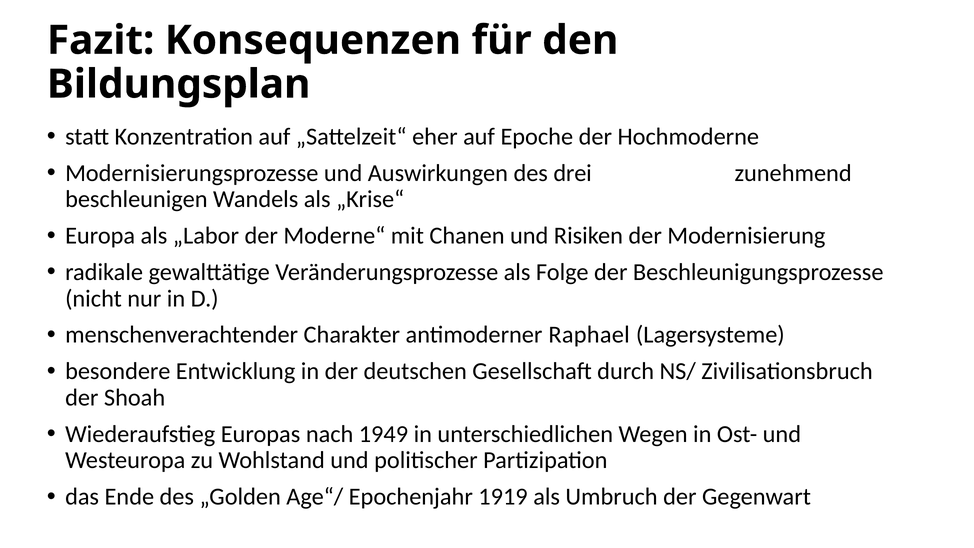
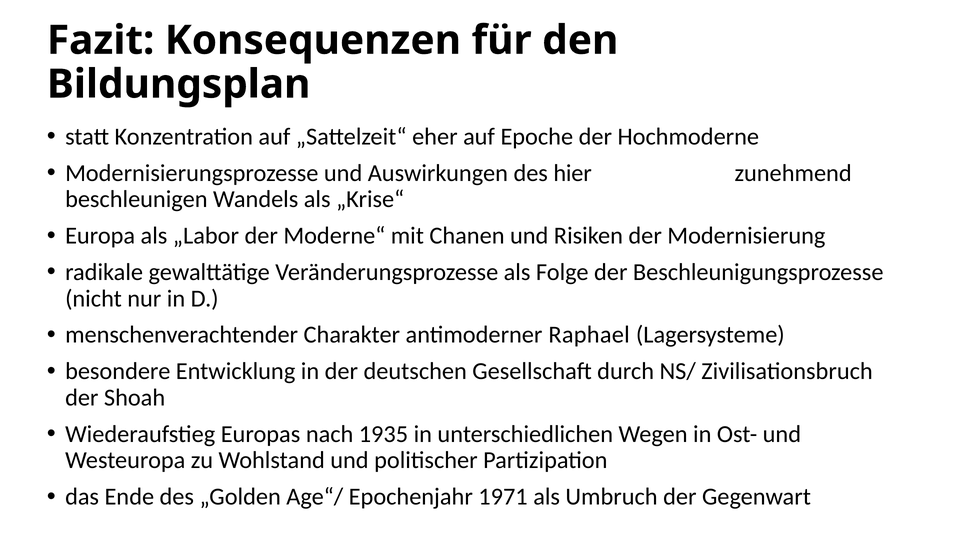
drei: drei -> hier (573, 173)
1949: 1949 -> 1935 (383, 434)
1919: 1919 -> 1971 (503, 497)
